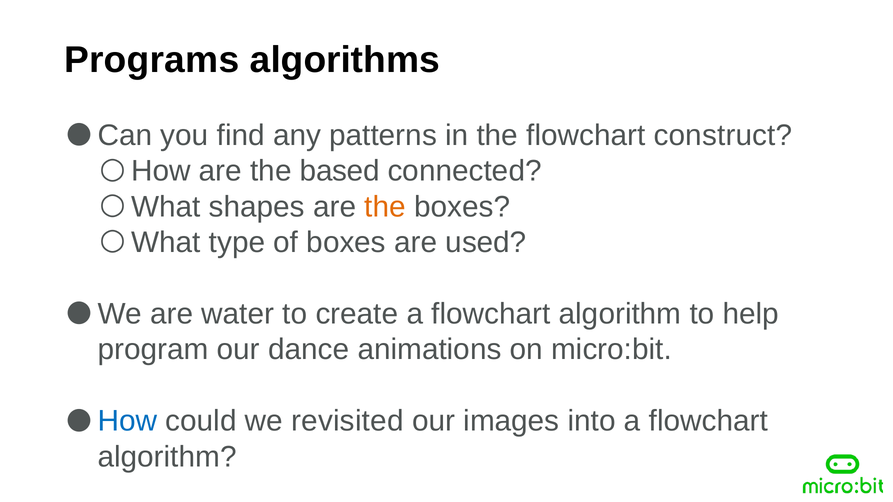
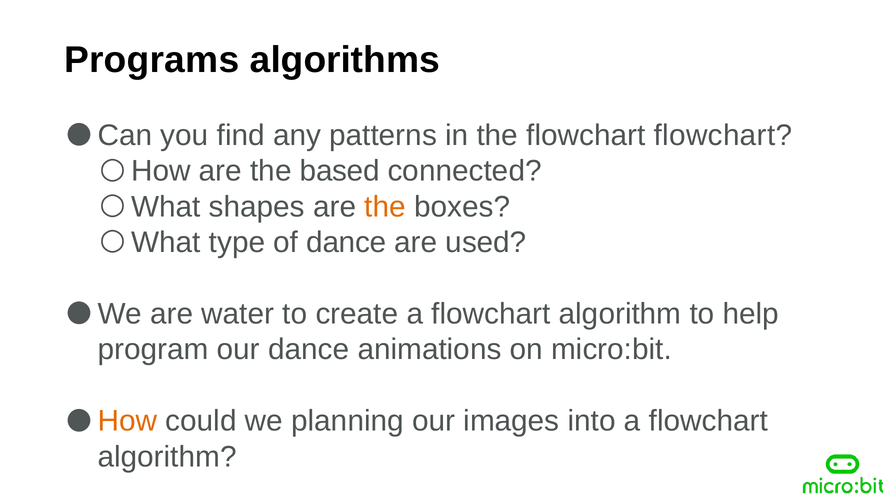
flowchart construct: construct -> flowchart (723, 135)
of boxes: boxes -> dance (346, 243)
How colour: blue -> orange (127, 421)
revisited: revisited -> planning (348, 421)
